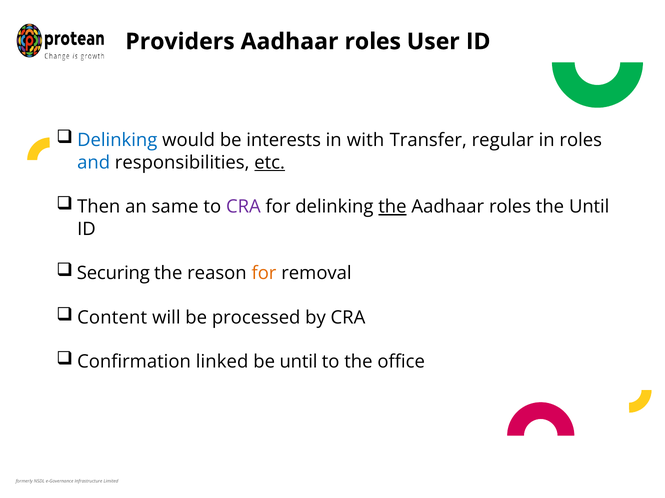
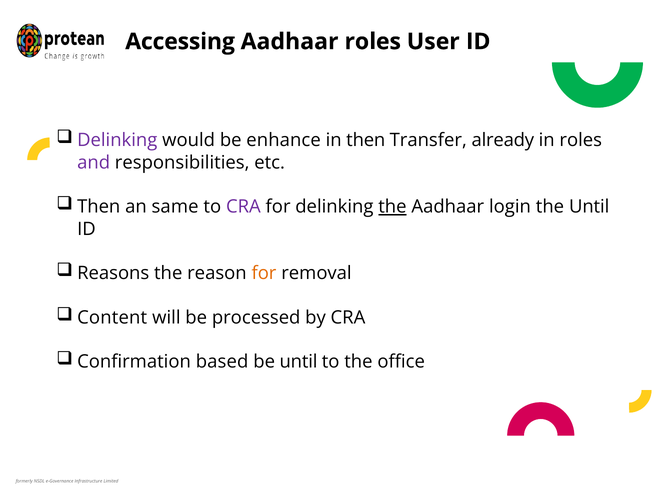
Providers: Providers -> Accessing (180, 42)
Delinking colour: blue -> purple (117, 141)
interests: interests -> enhance (284, 141)
in with: with -> then (366, 141)
regular: regular -> already (503, 141)
and colour: blue -> purple (94, 163)
etc underline: present -> none (270, 163)
roles: roles -> login (510, 207)
Securing: Securing -> Reasons (113, 274)
linked: linked -> based (222, 362)
